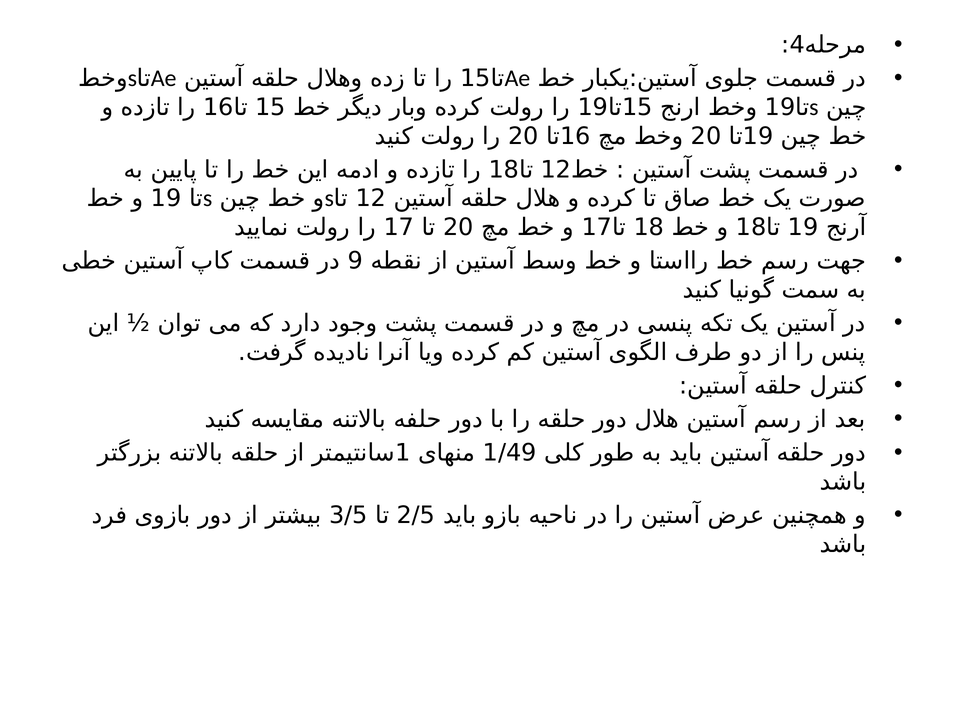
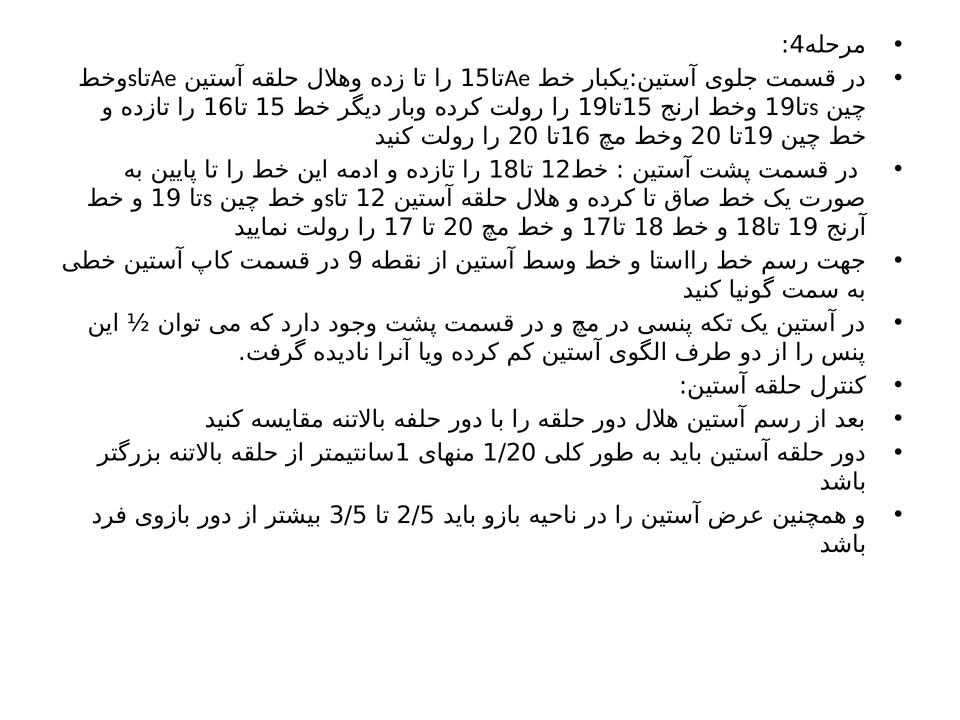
1/49: 1/49 -> 1/20 (510, 453)
